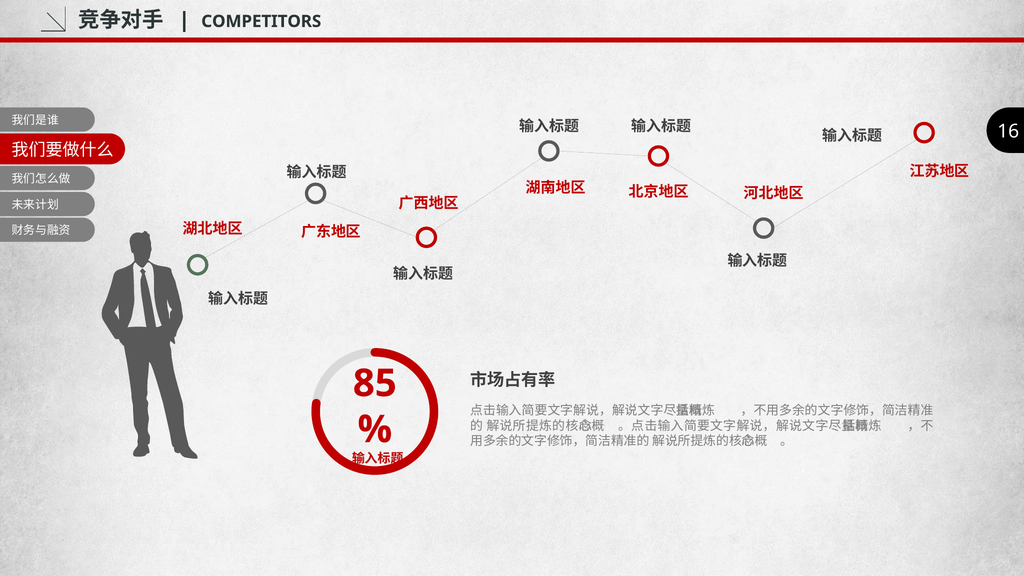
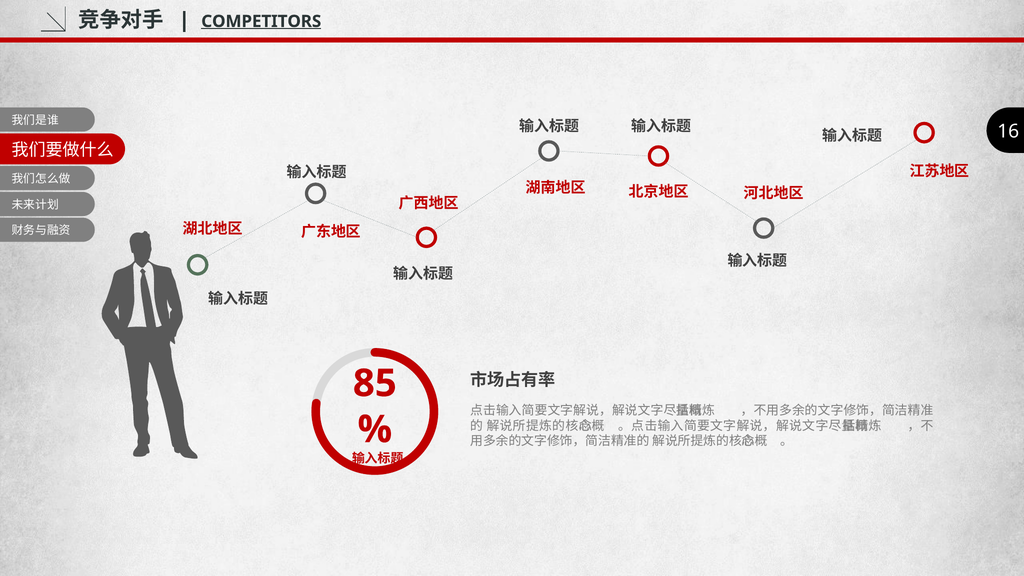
COMPETITORS underline: none -> present (261, 21)
